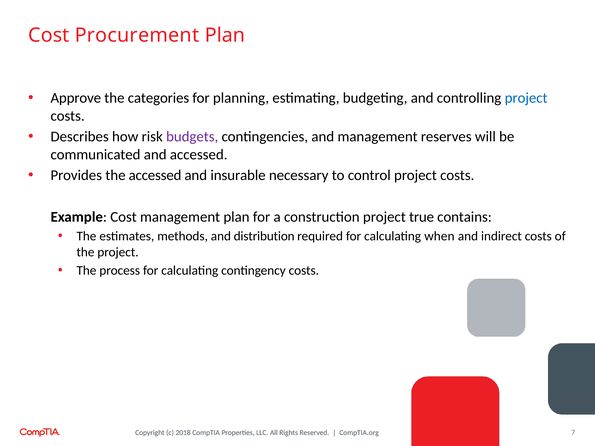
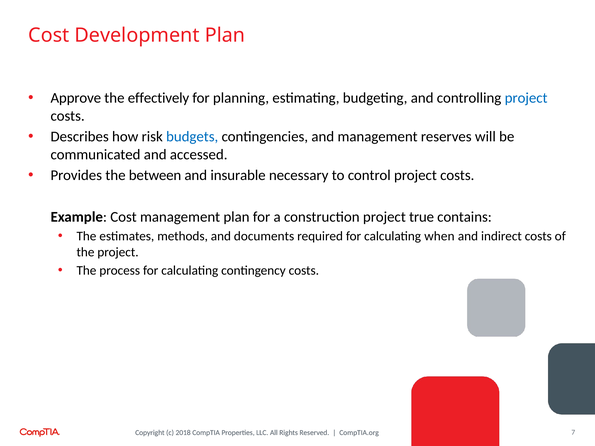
Procurement: Procurement -> Development (137, 35)
categories: categories -> effectively (159, 98)
budgets colour: purple -> blue (192, 137)
the accessed: accessed -> between (155, 175)
distribution: distribution -> documents (264, 236)
